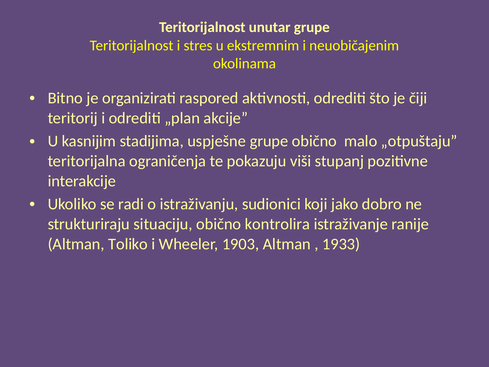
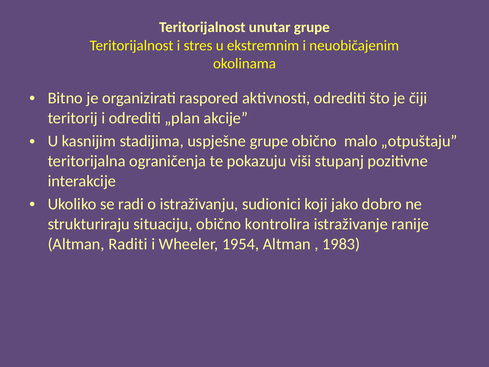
Toliko: Toliko -> Raditi (128, 244)
1903: 1903 -> 1954 (241, 244)
1933: 1933 -> 1983 (341, 244)
